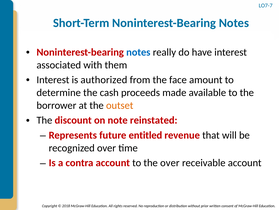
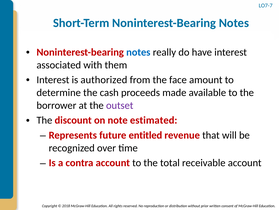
outset colour: orange -> purple (120, 105)
reinstated: reinstated -> estimated (154, 120)
the over: over -> total (170, 162)
